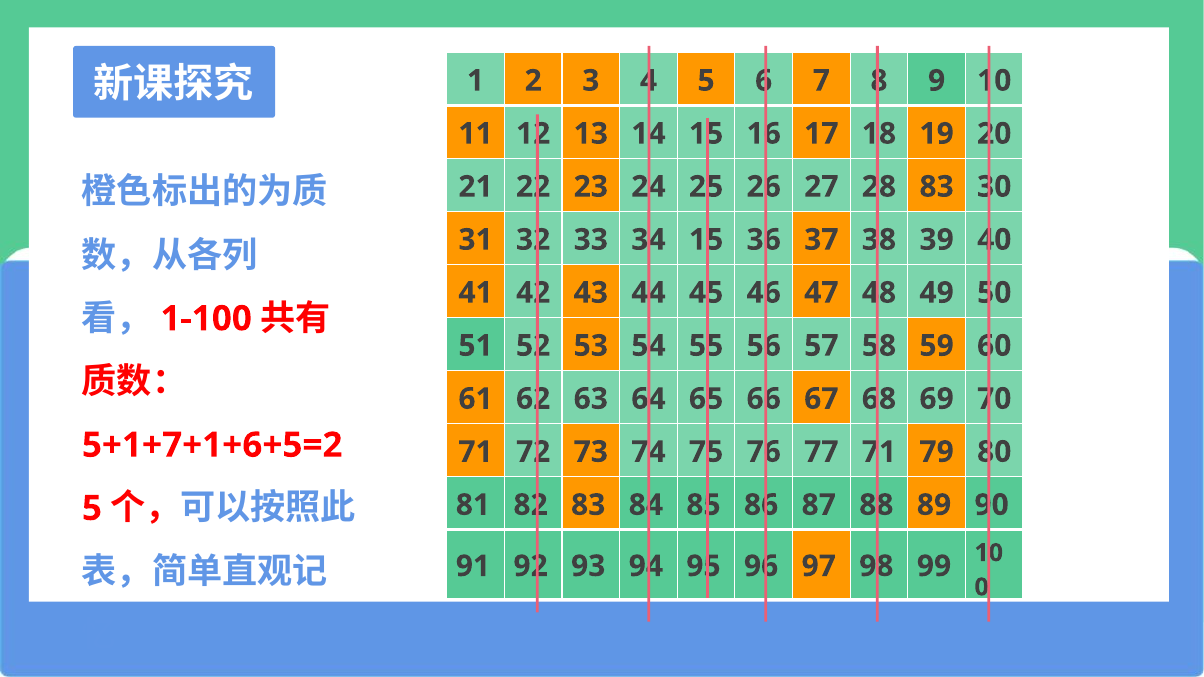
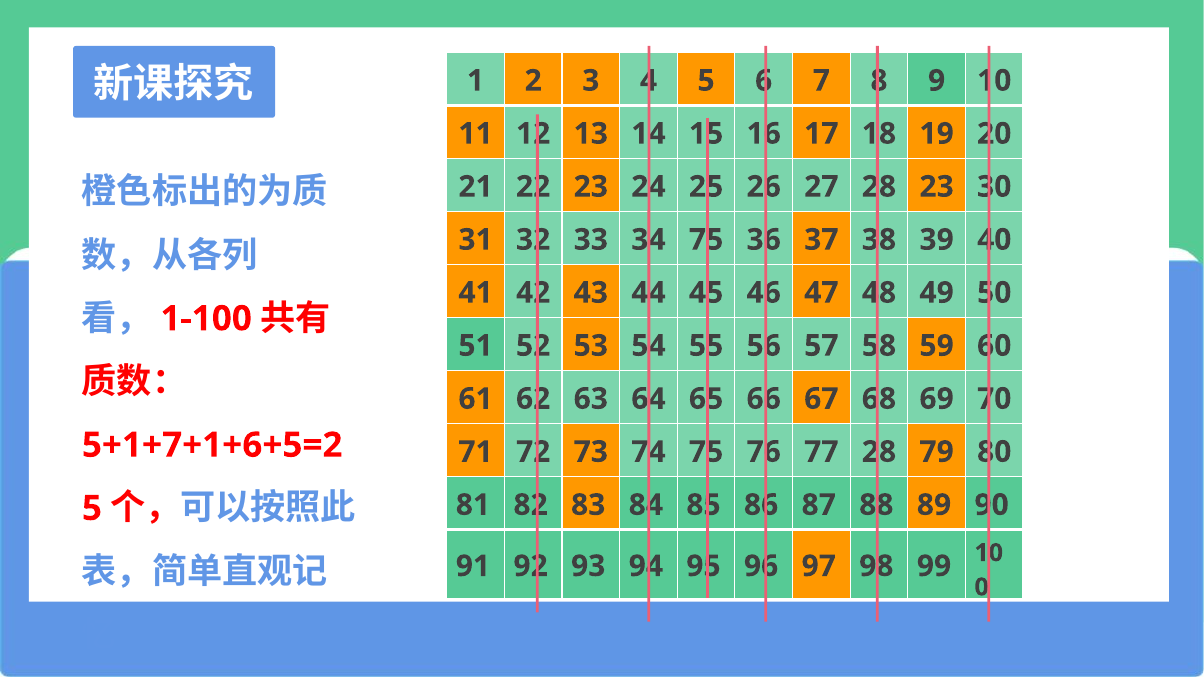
28 83: 83 -> 23 (937, 187)
34 15: 15 -> 75 (706, 240)
77 71: 71 -> 28 (879, 452)
